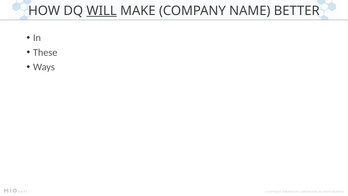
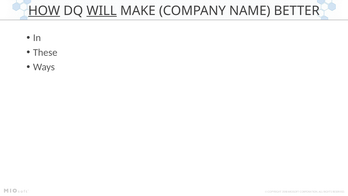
HOW underline: none -> present (44, 11)
